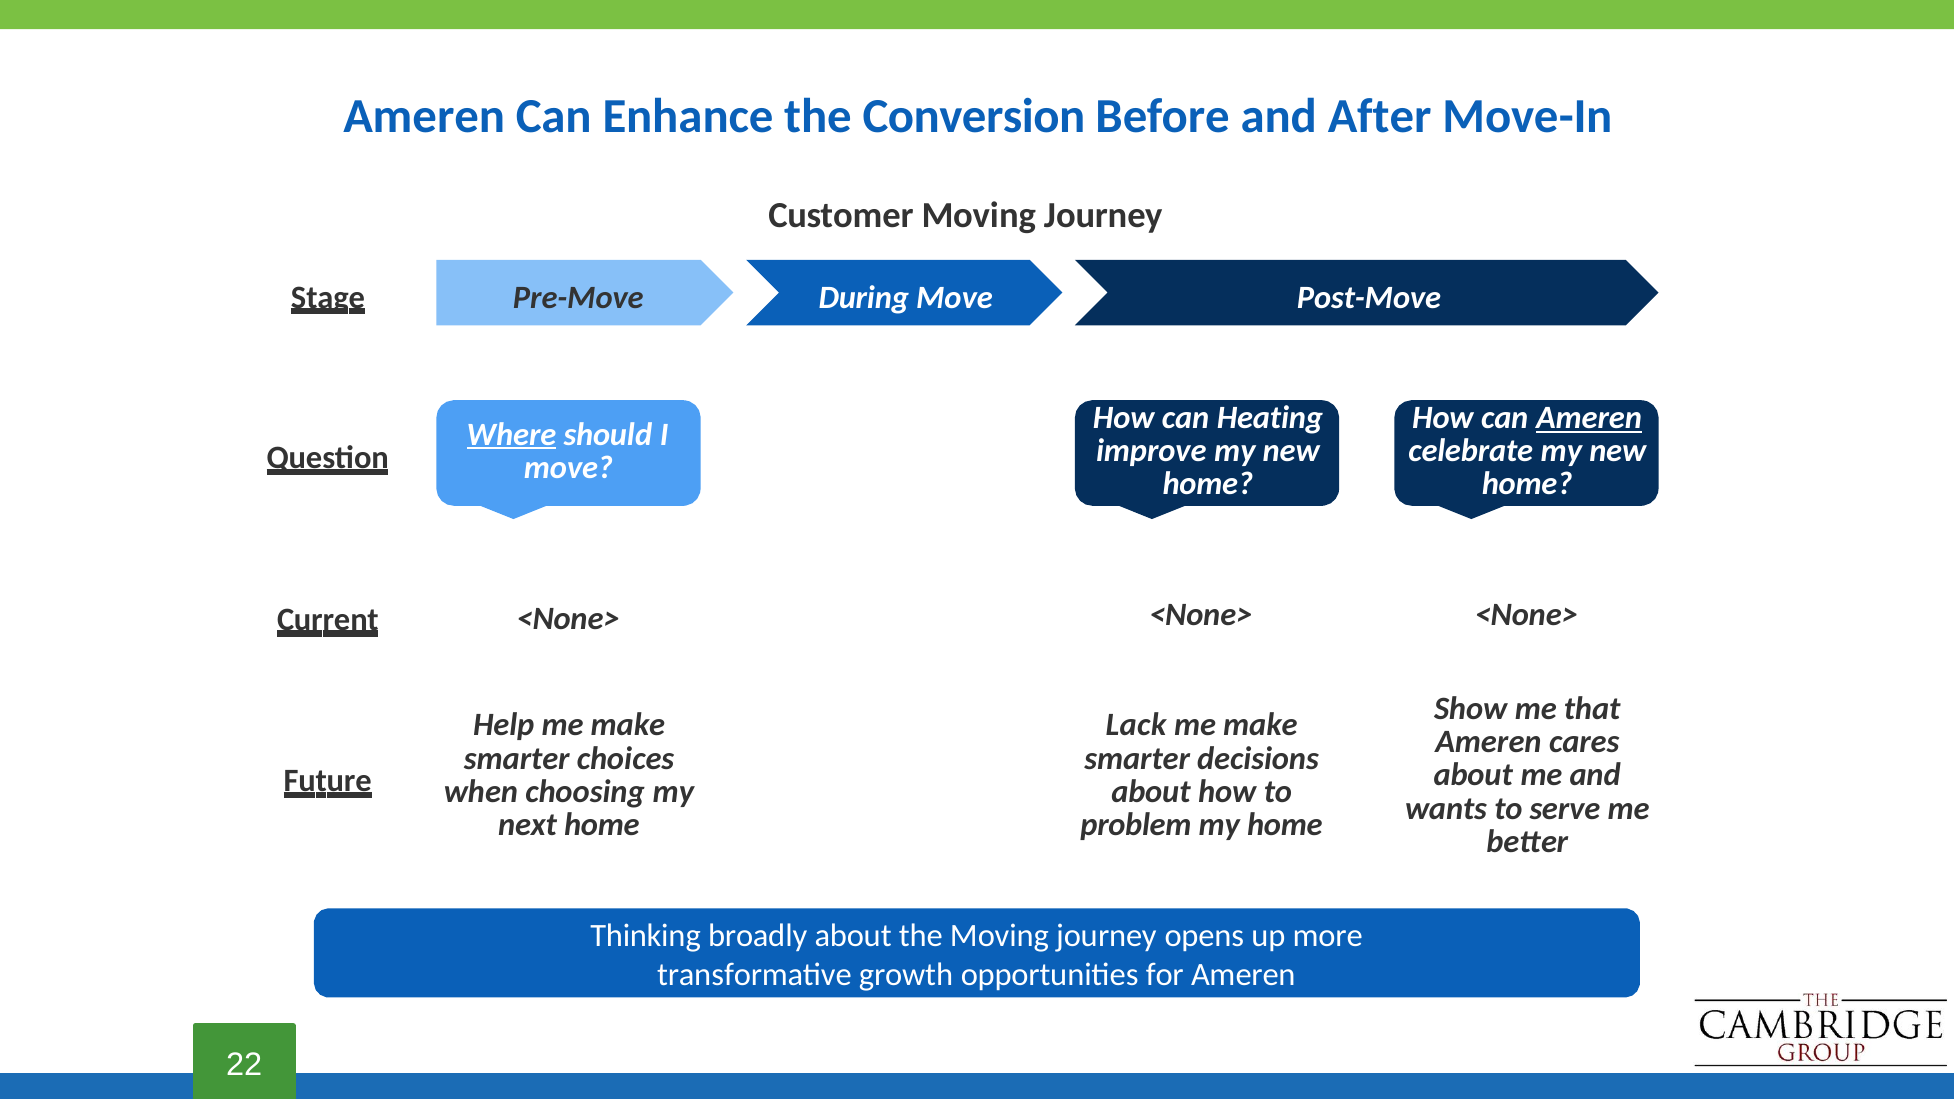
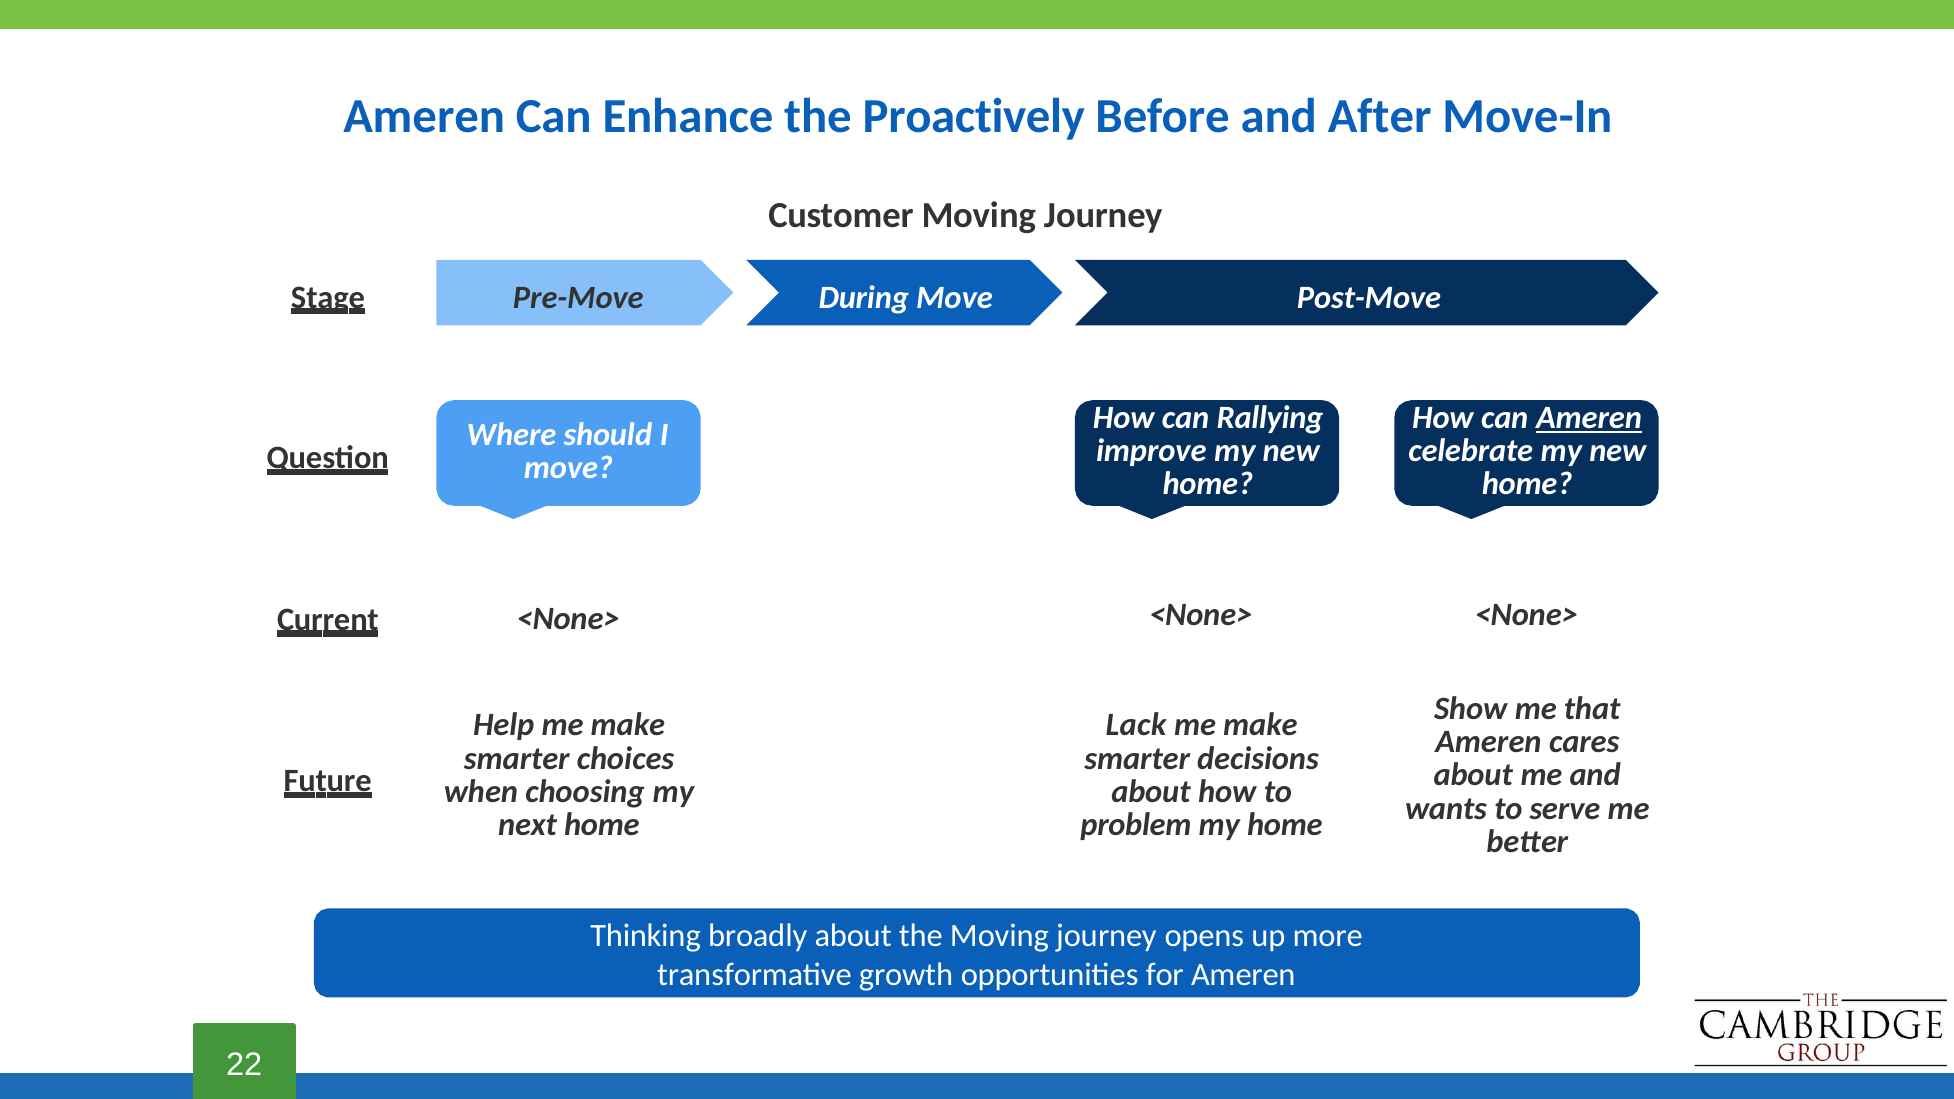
Conversion: Conversion -> Proactively (974, 117)
Heating: Heating -> Rallying (1270, 418)
Where underline: present -> none (512, 434)
